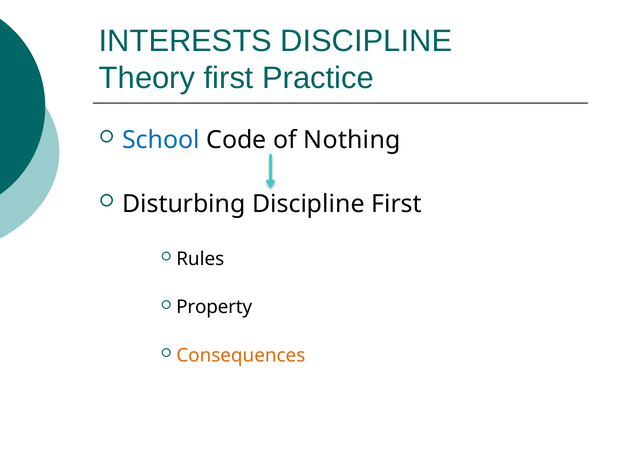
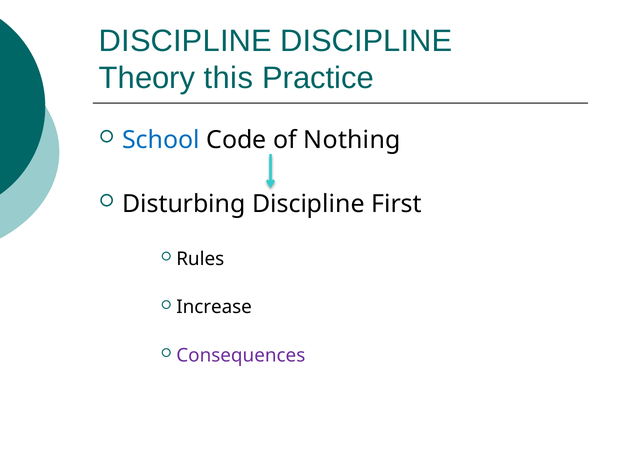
INTERESTS: INTERESTS -> DISCIPLINE (185, 41)
Theory first: first -> this (228, 78)
Property: Property -> Increase (214, 307)
Consequences colour: orange -> purple (241, 356)
